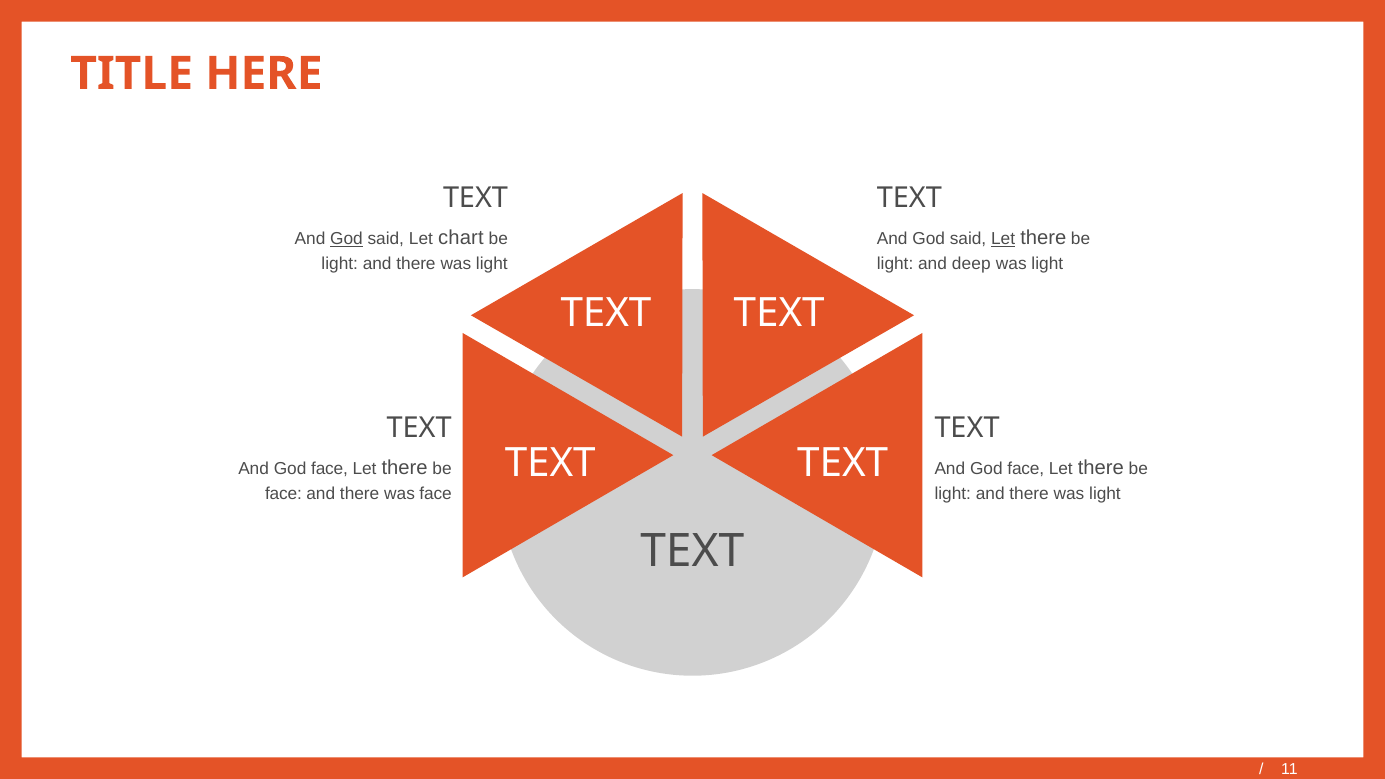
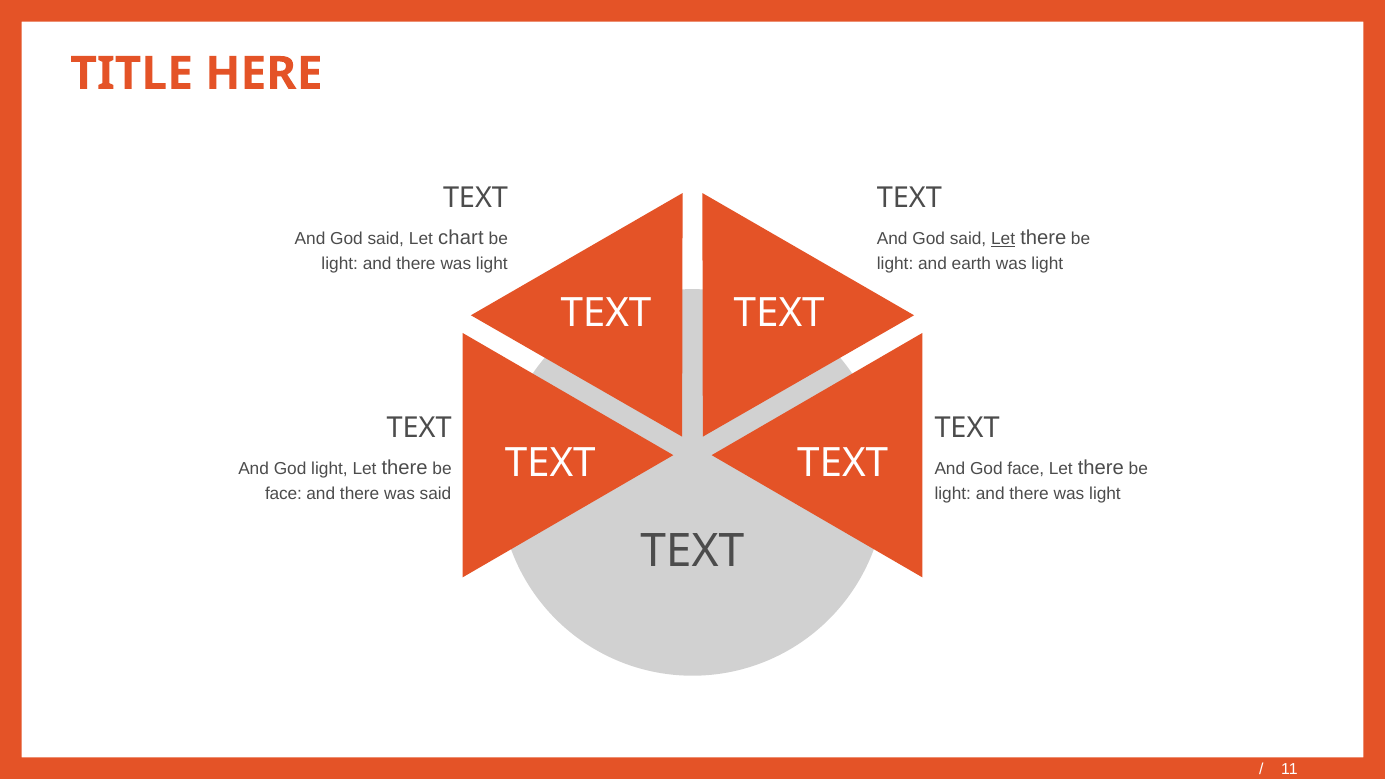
God underline: present -> none (346, 239)
deep: deep -> earth (971, 264)
face: face -> light (329, 468)
was face: face -> said (435, 494)
